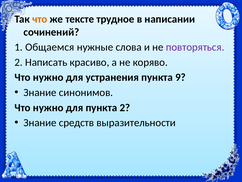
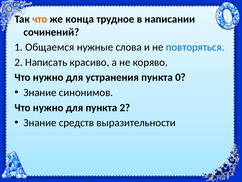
тексте: тексте -> конца (80, 19)
повторяться colour: purple -> blue (195, 47)
9: 9 -> 0 (180, 77)
